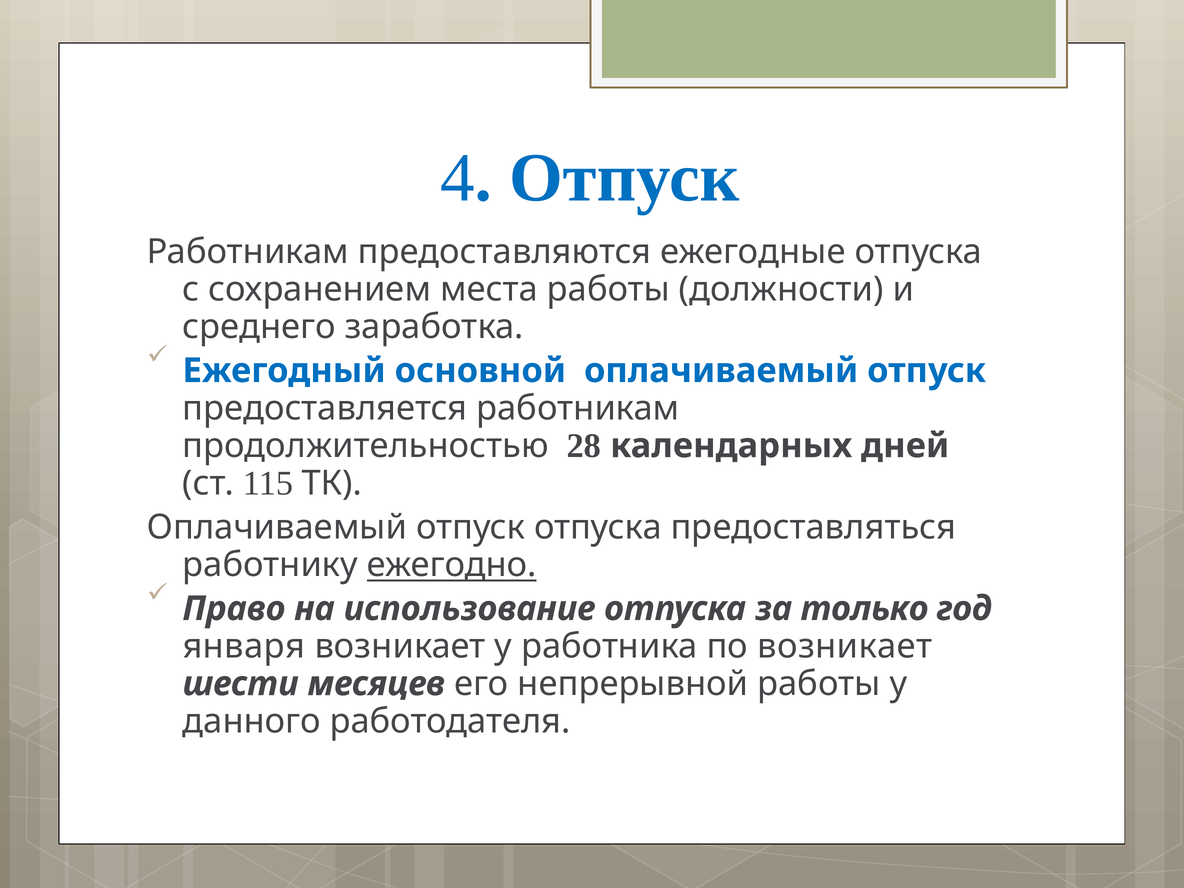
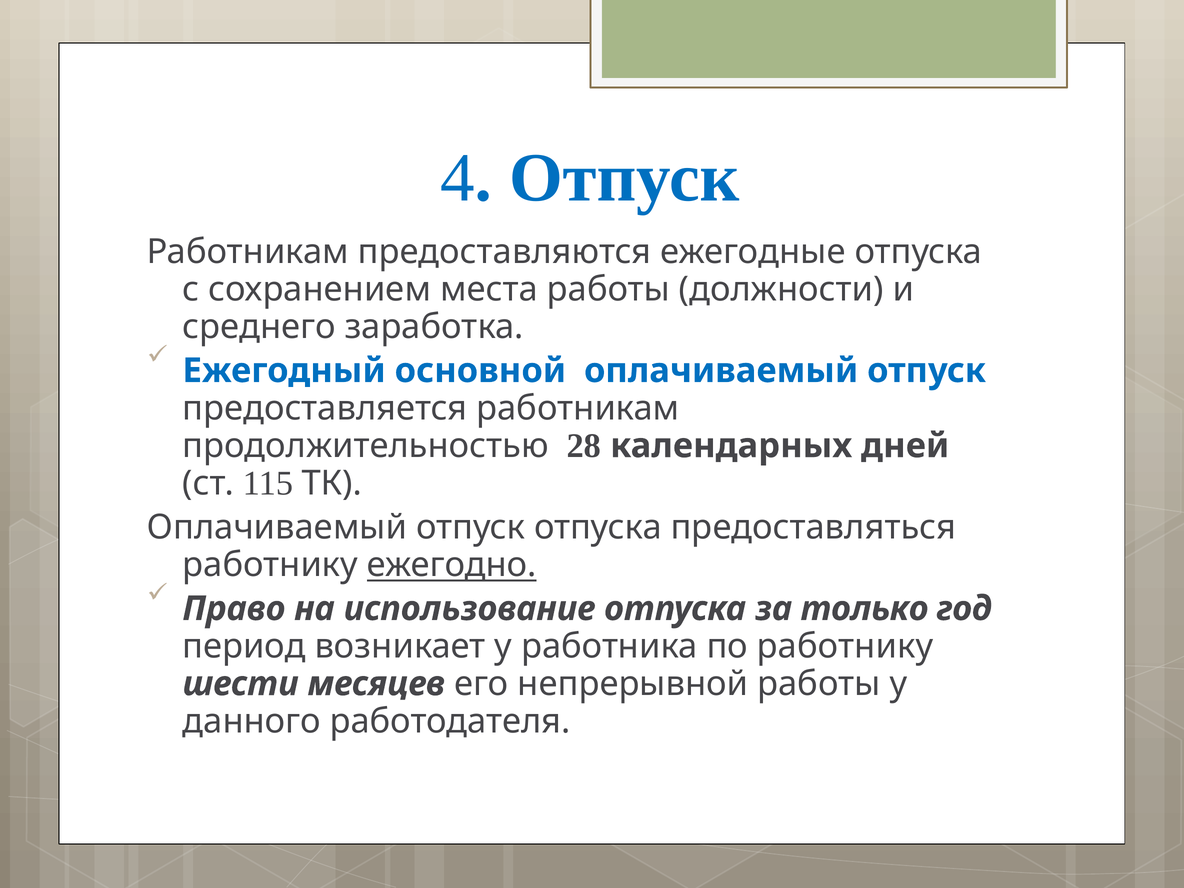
января: января -> период (244, 646)
по возникает: возникает -> работнику (845, 646)
